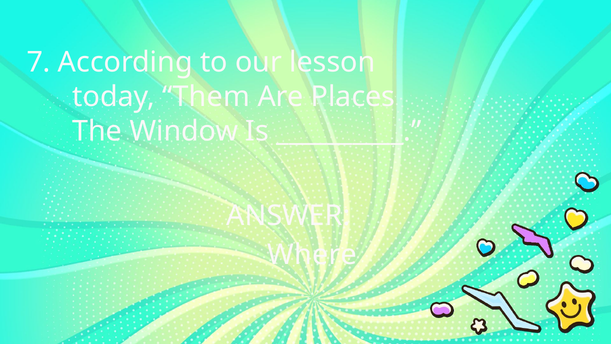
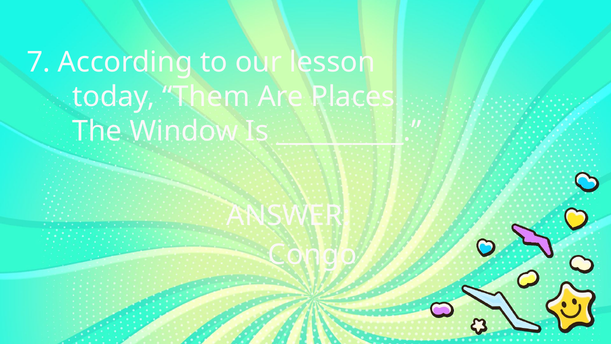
Where: Where -> Congo (312, 255)
